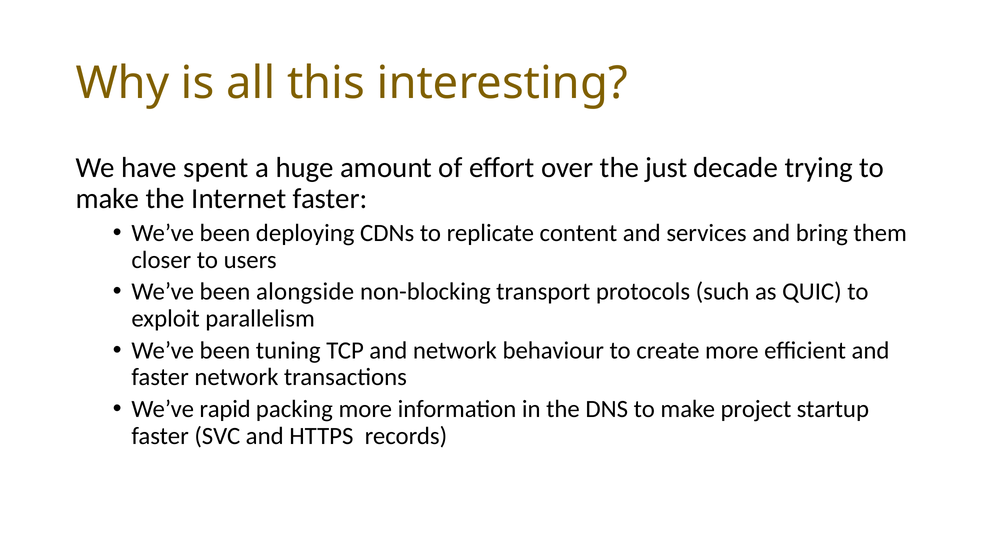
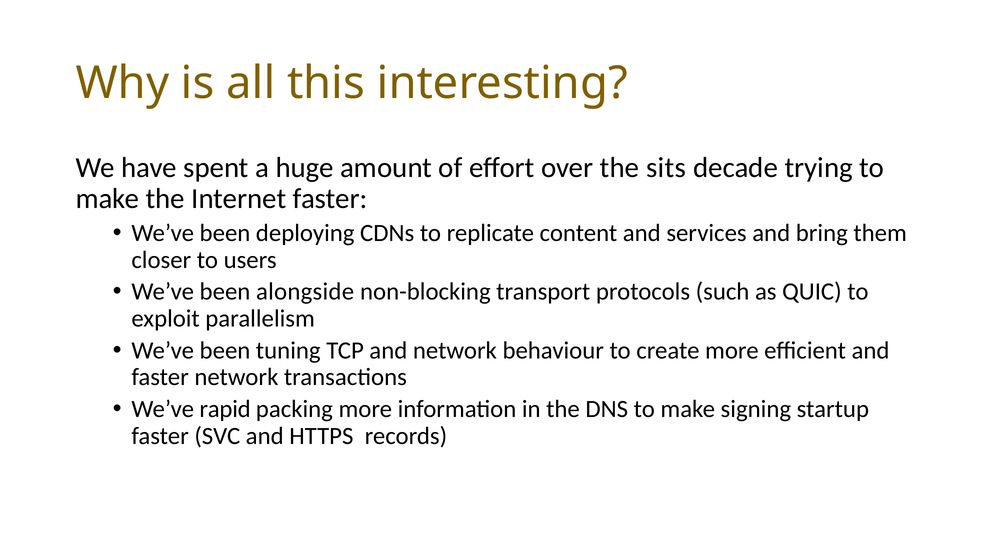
just: just -> sits (666, 168)
project: project -> signing (756, 409)
